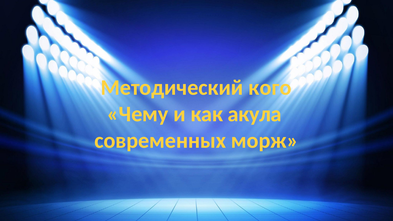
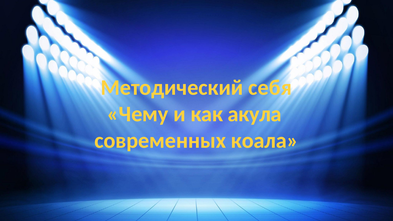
кого: кого -> себя (270, 88)
морж: морж -> коала (265, 141)
